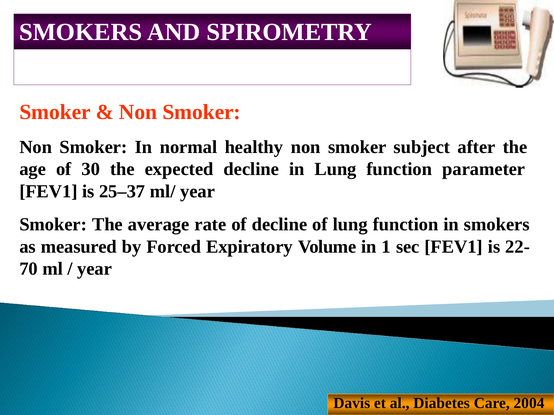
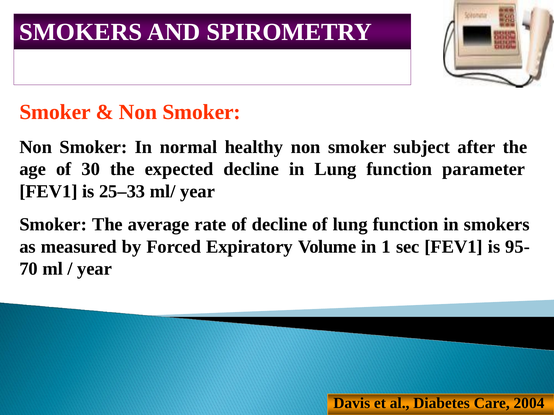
25–37: 25–37 -> 25–33 (122, 192)
22-: 22- -> 95- (518, 247)
